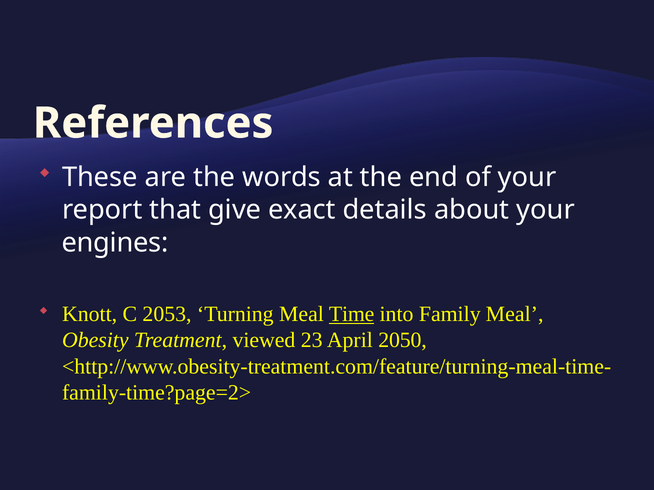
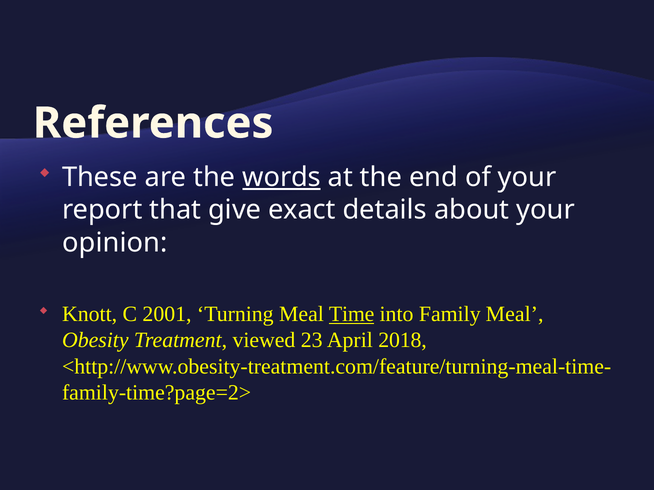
words underline: none -> present (282, 177)
engines: engines -> opinion (115, 243)
2053: 2053 -> 2001 (167, 314)
2050: 2050 -> 2018 (403, 341)
